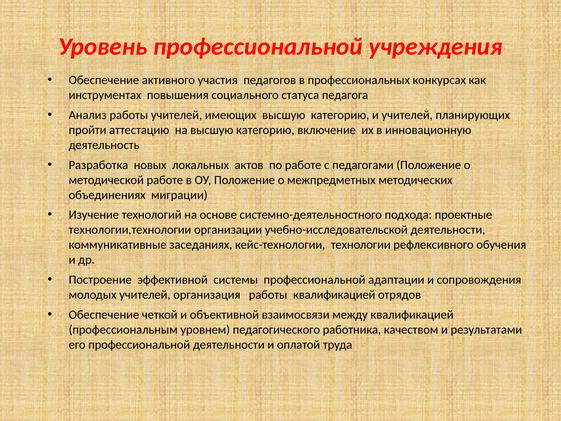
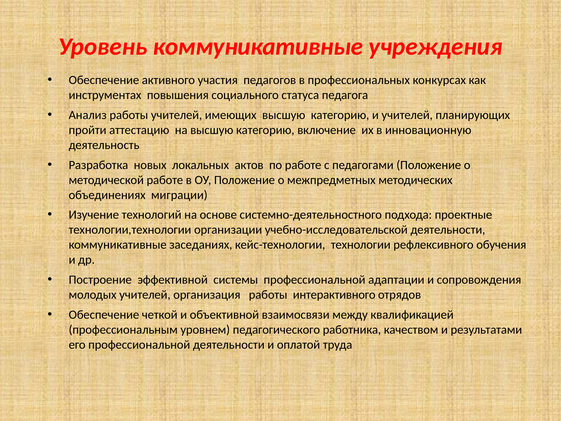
Уровень профессиональной: профессиональной -> коммуникативные (258, 46)
работы квалификацией: квалификацией -> интерактивного (334, 295)
